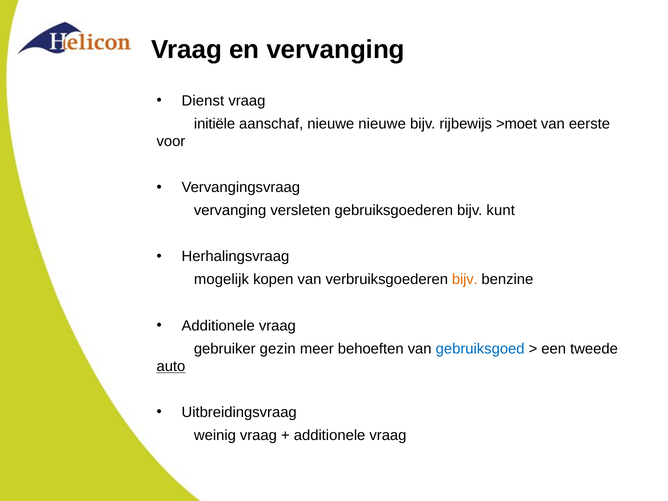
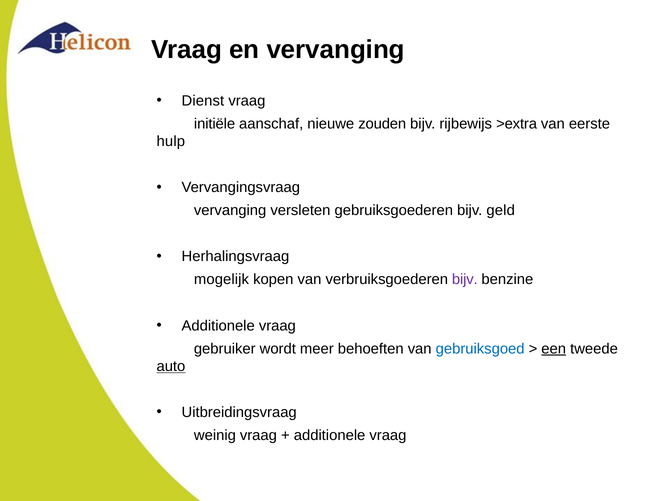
nieuwe nieuwe: nieuwe -> zouden (382, 124)
>moet: >moet -> >extra (517, 124)
voor: voor -> hulp (171, 142)
kunt: kunt -> geld (501, 211)
bijv colour: orange -> purple (465, 280)
gezin: gezin -> wordt (278, 349)
een underline: none -> present (554, 349)
